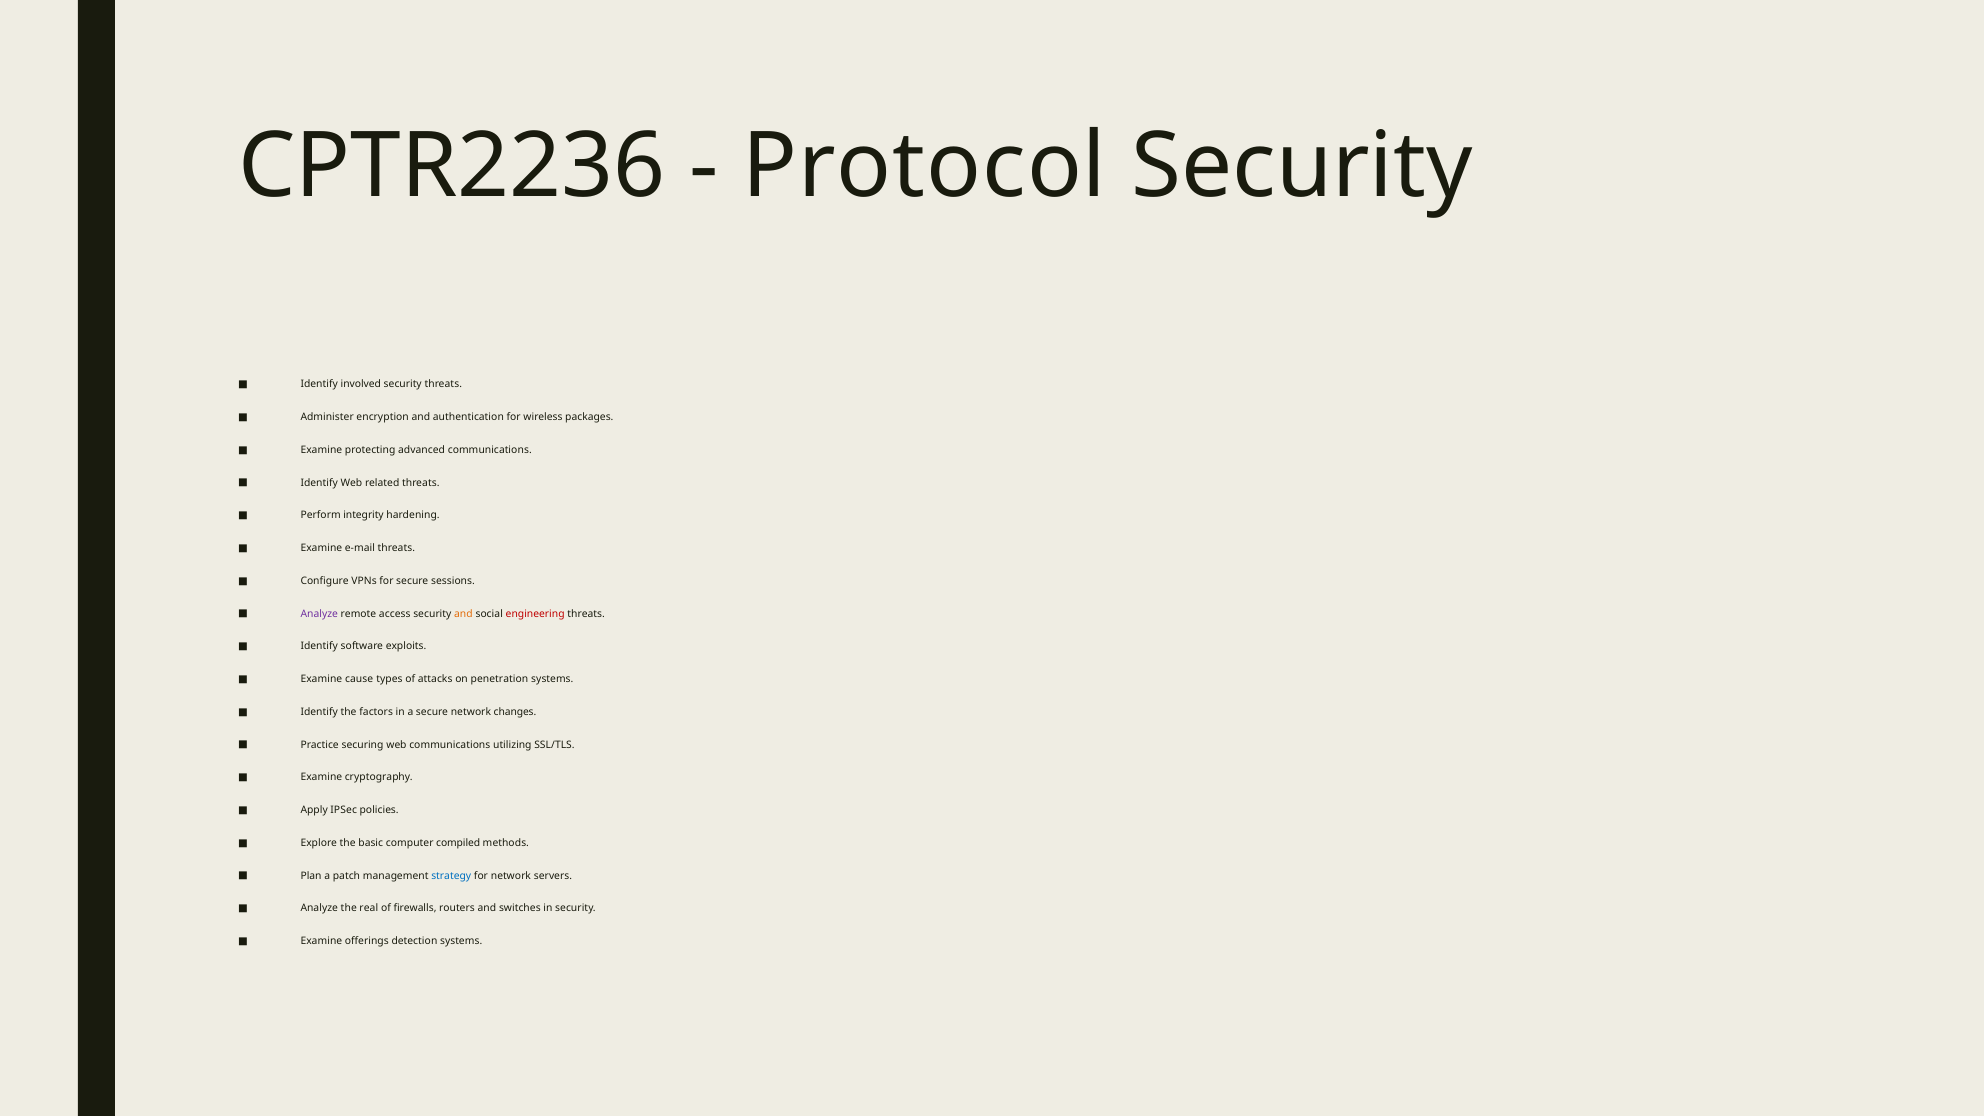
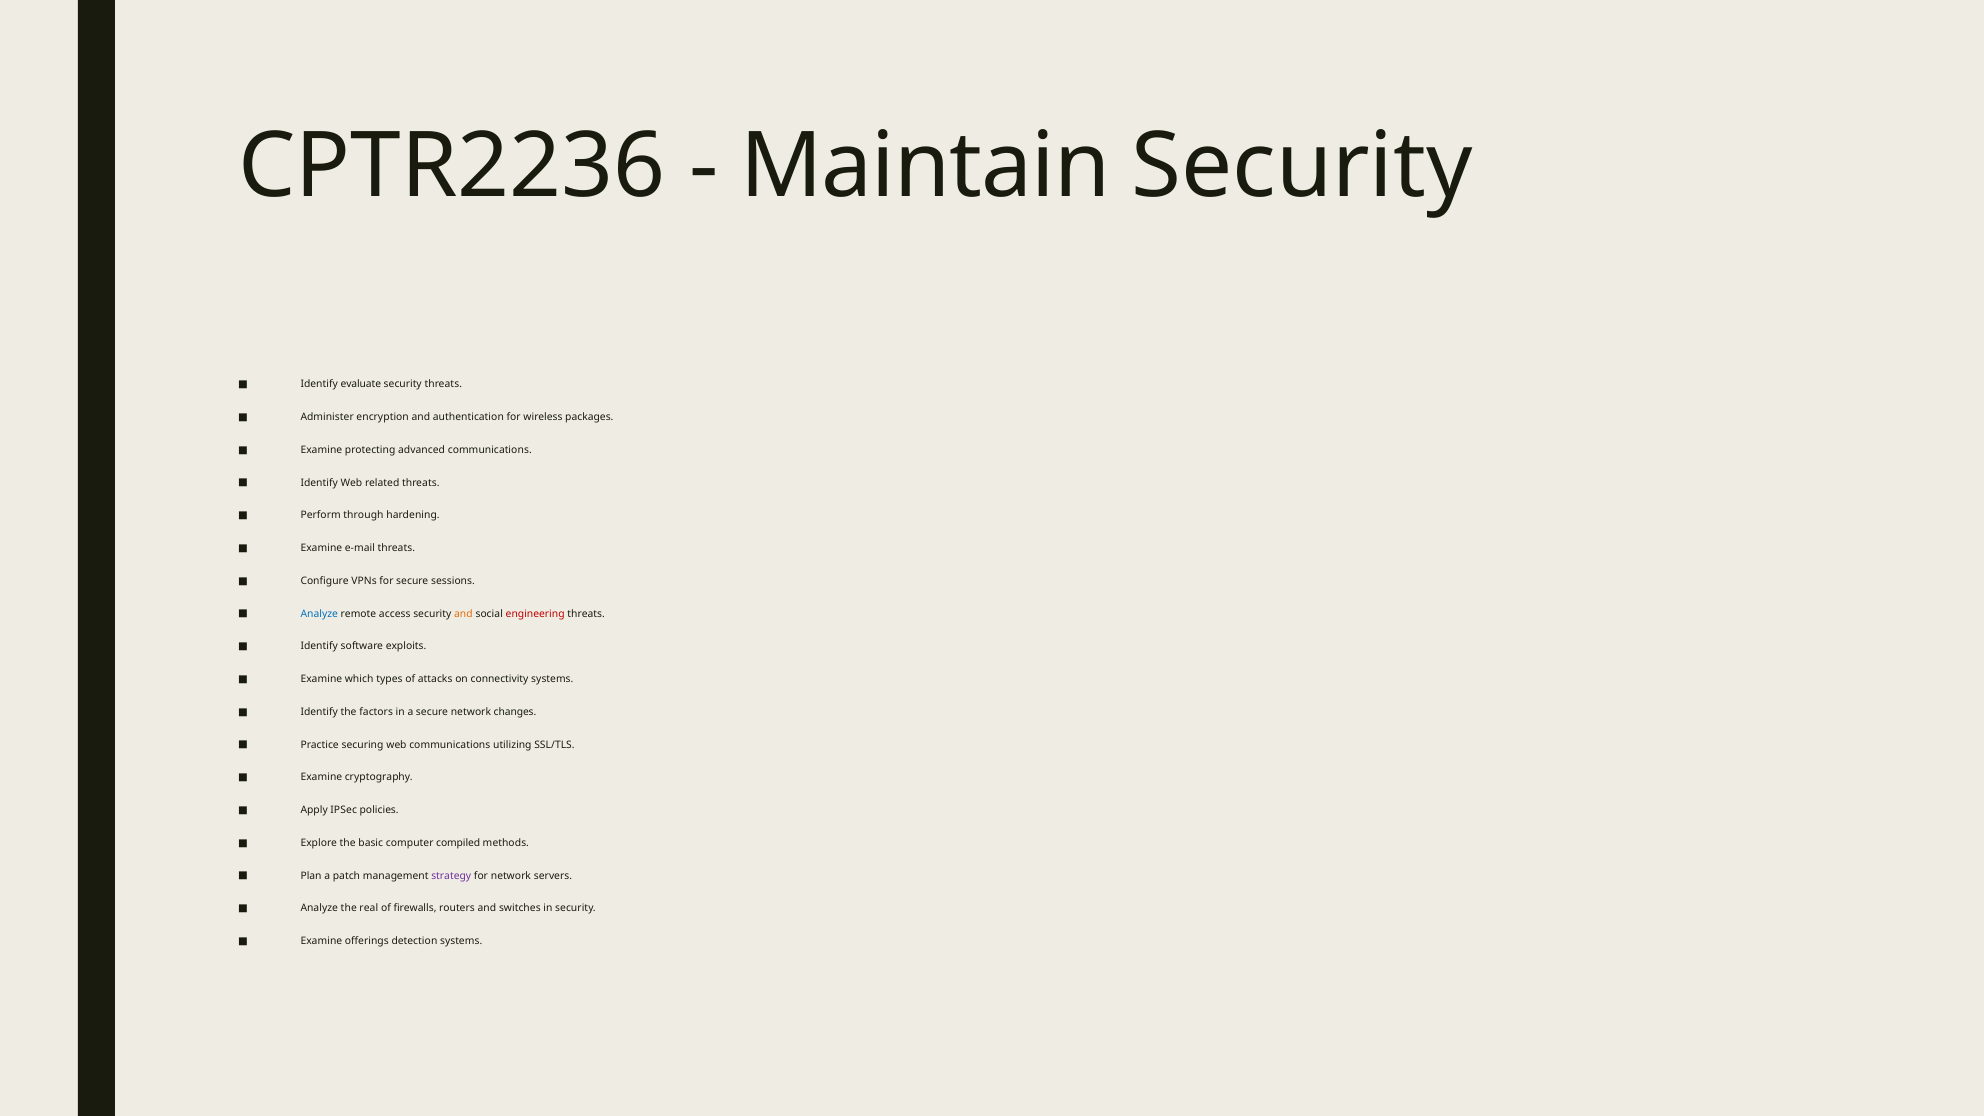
Protocol: Protocol -> Maintain (925, 167)
involved: involved -> evaluate (361, 384)
integrity: integrity -> through (363, 515)
Analyze colour: purple -> blue (319, 614)
cause: cause -> which (359, 679)
penetration: penetration -> connectivity (500, 679)
strategy colour: blue -> purple (451, 876)
